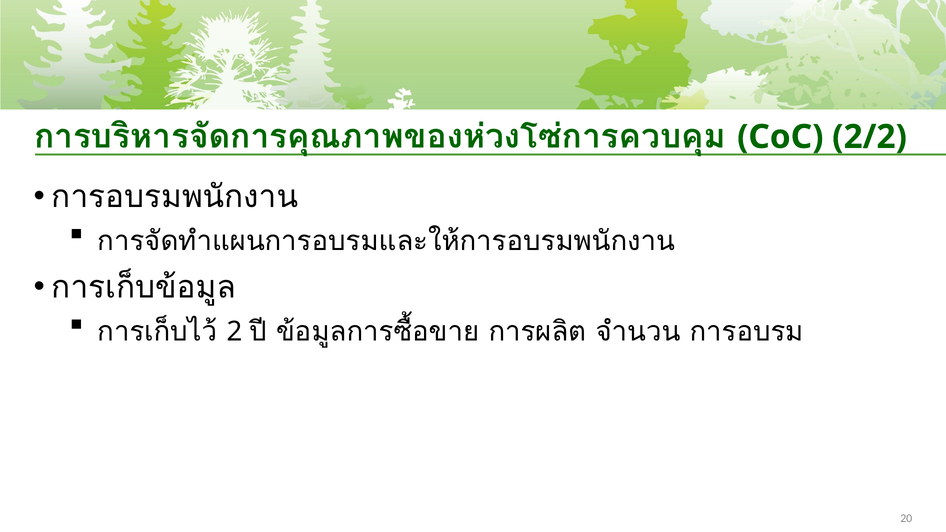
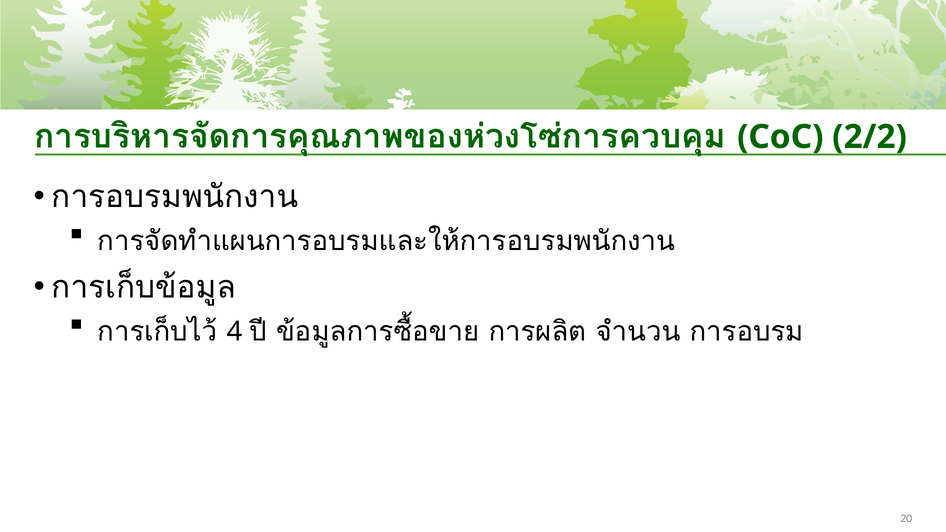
2: 2 -> 4 (235, 332)
